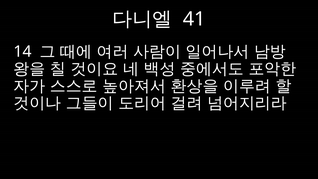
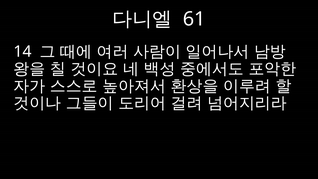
41: 41 -> 61 (194, 19)
